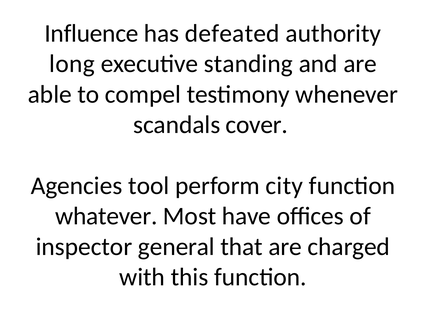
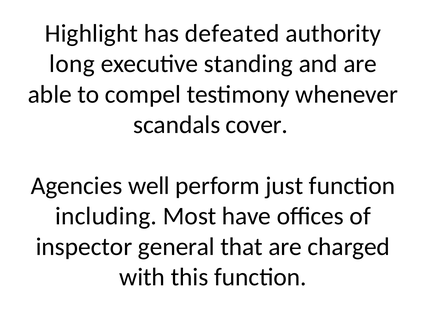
Influence: Influence -> Highlight (91, 33)
tool: tool -> well (149, 186)
city: city -> just (284, 186)
whatever: whatever -> including (106, 217)
